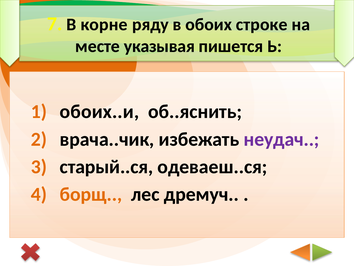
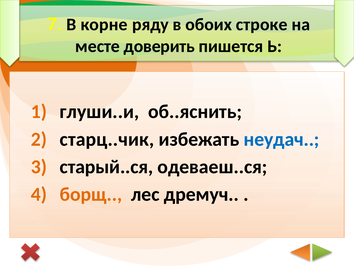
указывая: указывая -> доверить (159, 46)
обоих..и: обоих..и -> глуши..и (99, 112)
врача..чик: врача..чик -> старц..чик (107, 139)
неудач colour: purple -> blue (282, 139)
